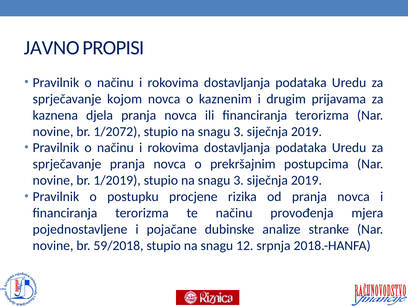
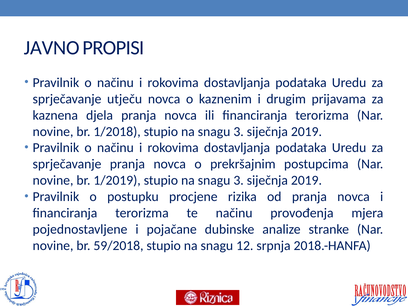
kojom: kojom -> utječu (125, 99)
1/2072: 1/2072 -> 1/2018 (117, 132)
